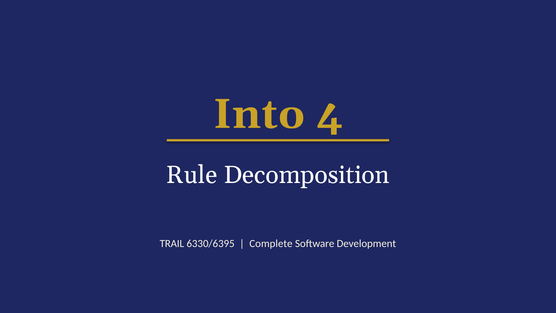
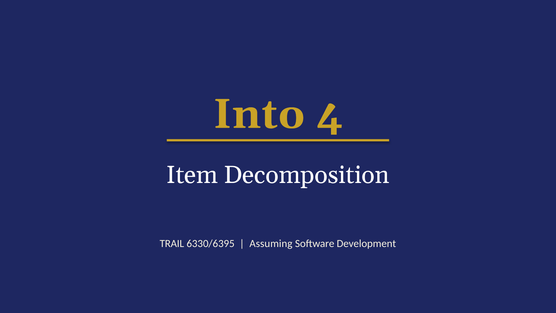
Rule: Rule -> Item (192, 175)
Complete: Complete -> Assuming (271, 244)
